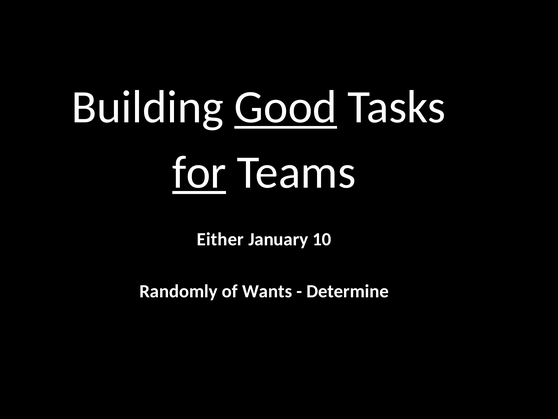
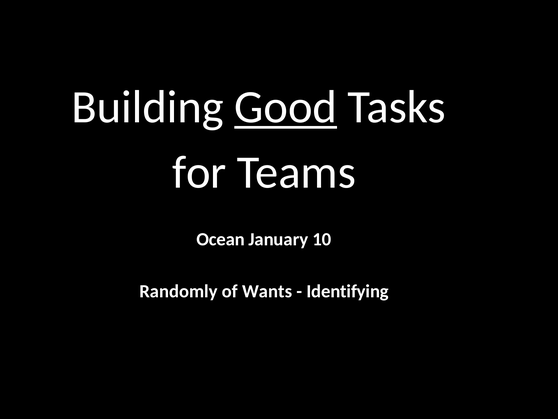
for underline: present -> none (199, 172)
Either: Either -> Ocean (221, 239)
Determine: Determine -> Identifying (348, 291)
